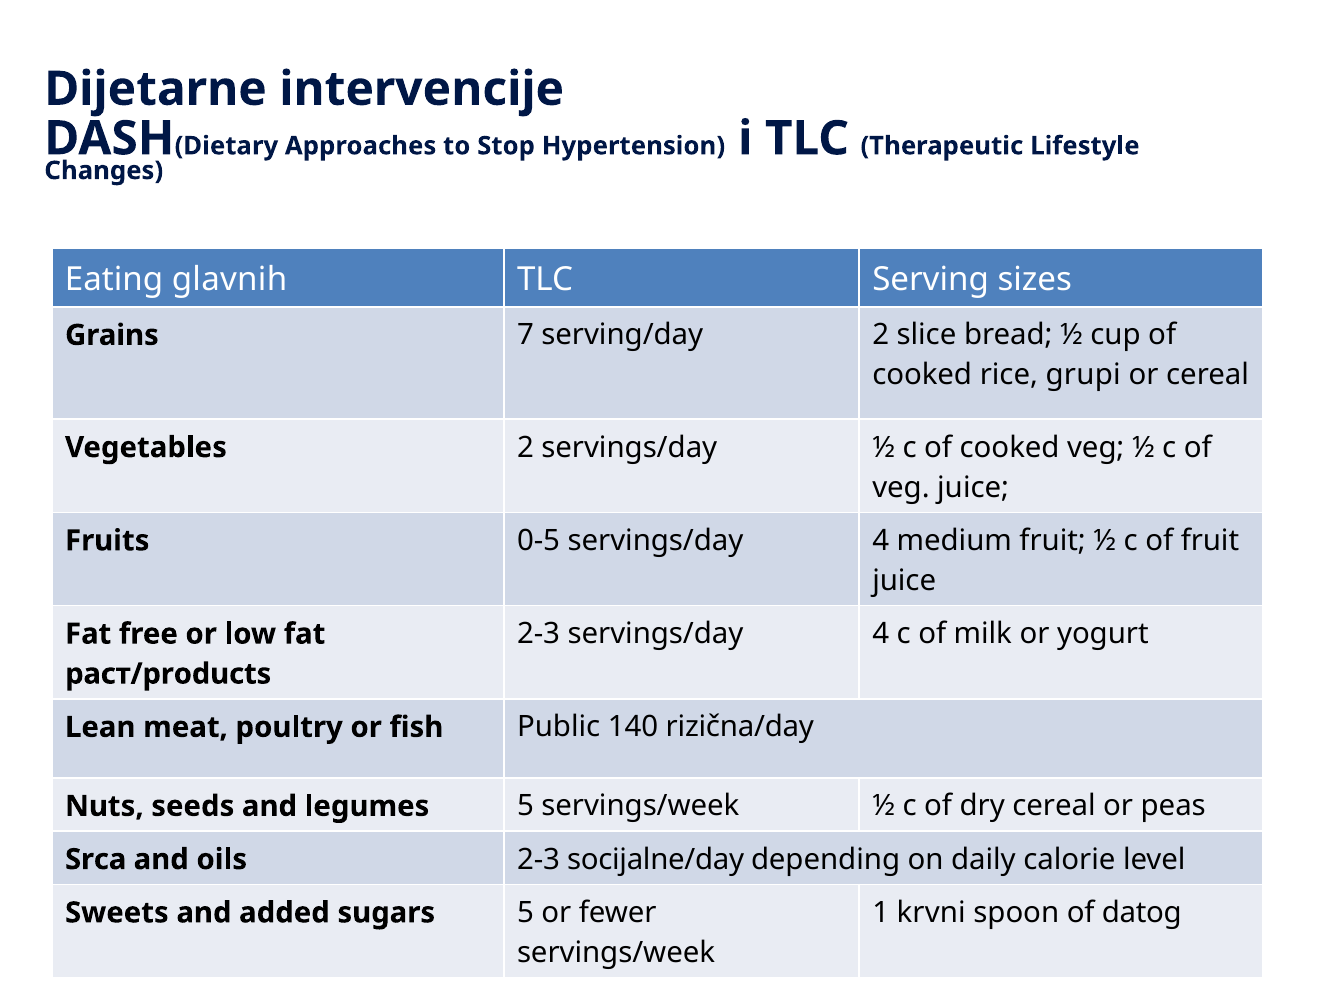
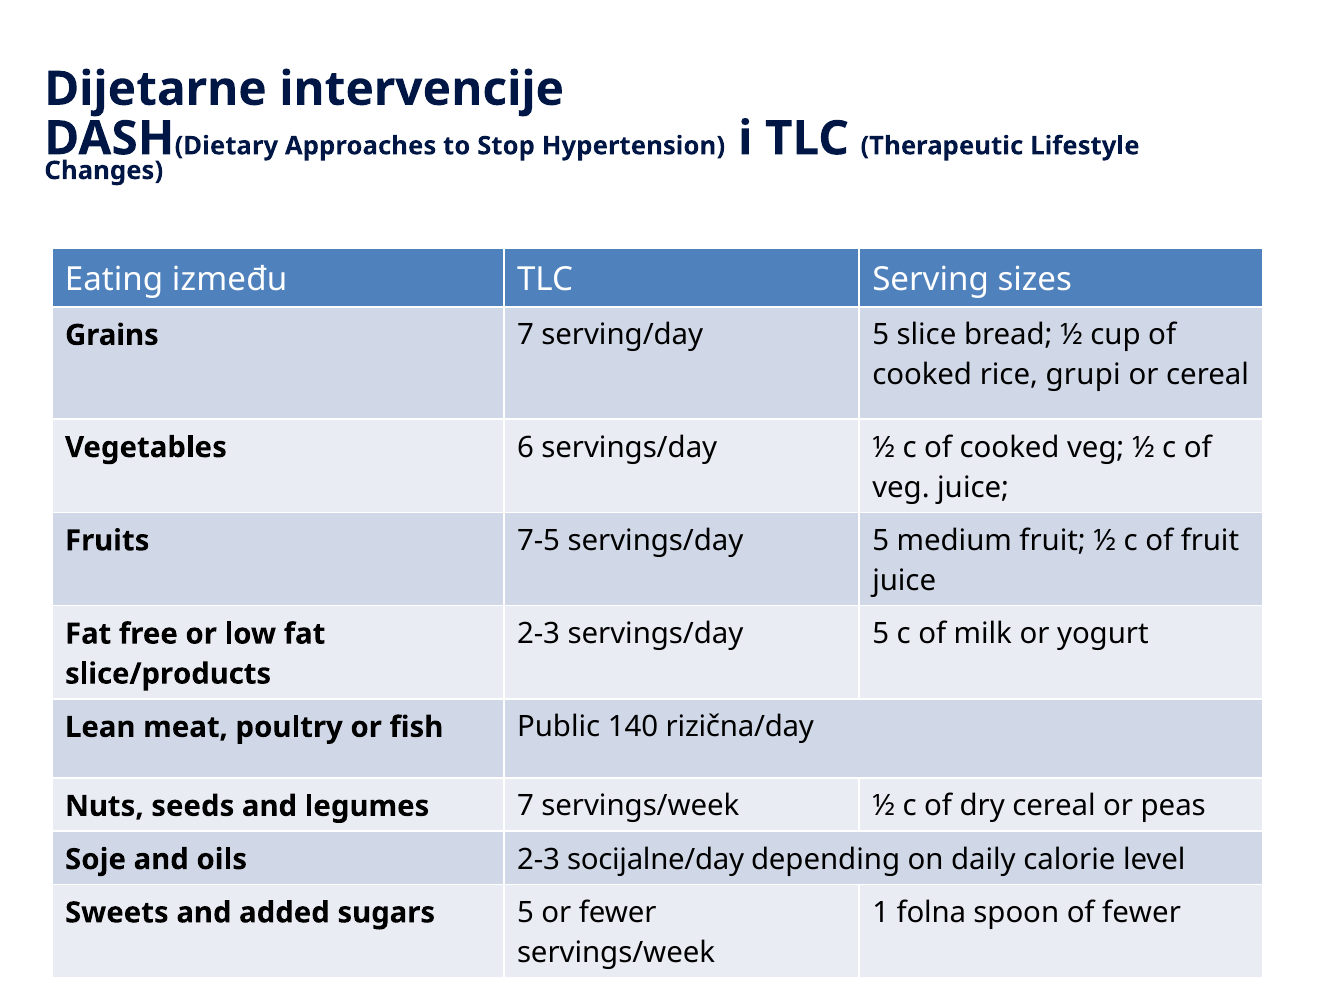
glavnih: glavnih -> između (230, 279)
serving/day 2: 2 -> 5 (881, 335)
Vegetables 2: 2 -> 6 (525, 447)
0-5: 0-5 -> 7-5 (539, 541)
4: 4 -> 5 (881, 541)
2-3 servings/day 4: 4 -> 5 (881, 634)
раст/products: раст/products -> slice/products (168, 674)
legumes 5: 5 -> 7 (525, 806)
Srca: Srca -> Soje (96, 859)
krvni: krvni -> folna (931, 913)
of datog: datog -> fewer (1142, 913)
